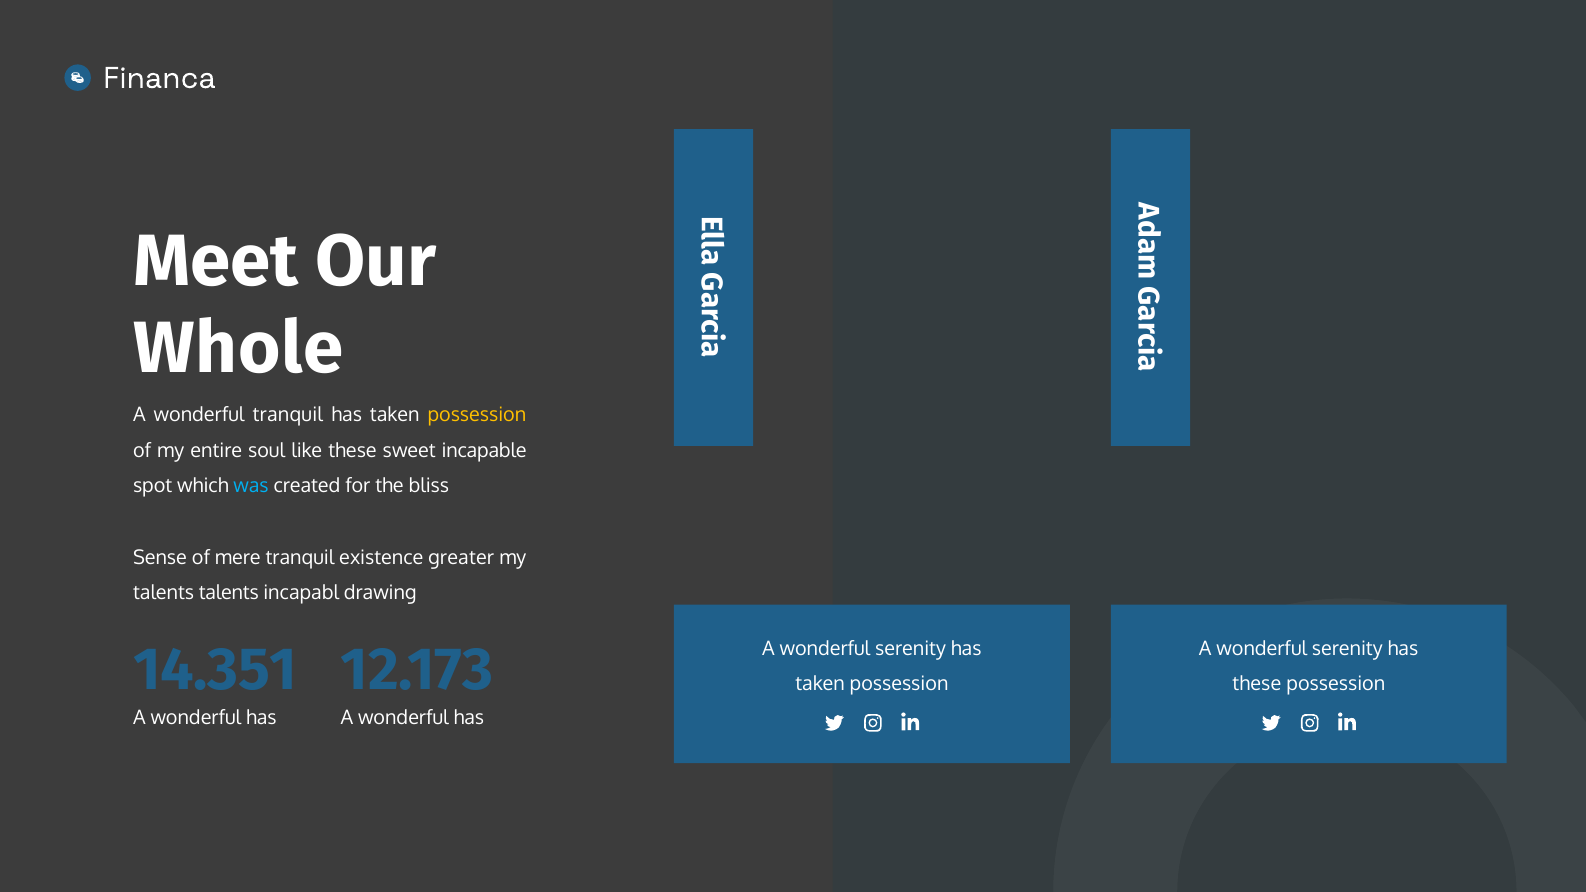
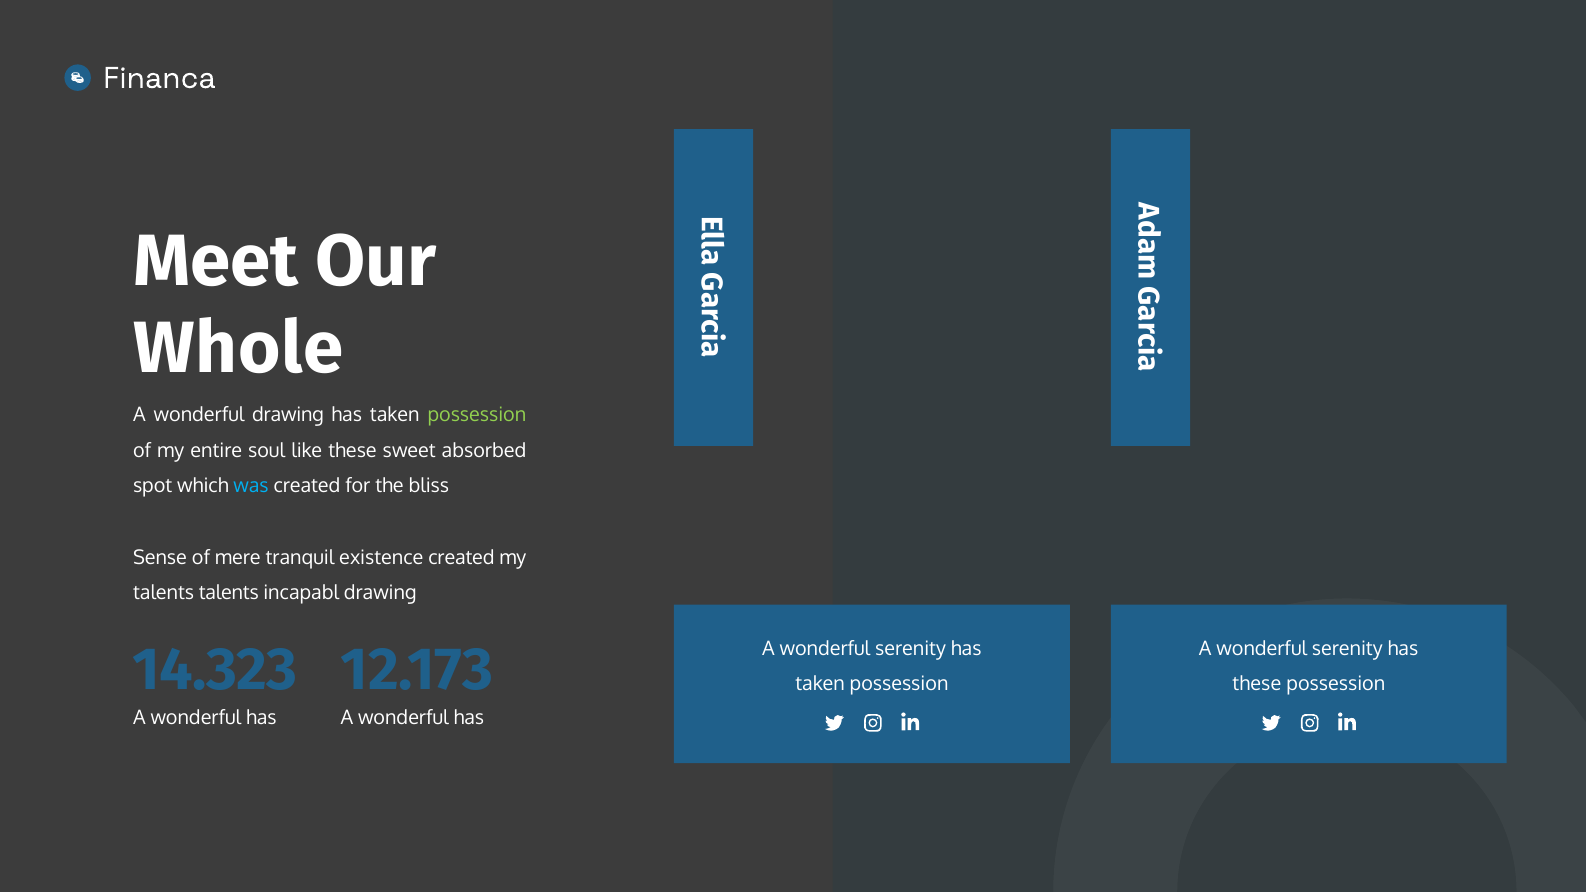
wonderful tranquil: tranquil -> drawing (288, 415)
possession colour: yellow -> light green (477, 415)
incapable: incapable -> absorbed (484, 451)
existence greater: greater -> created (461, 558)
14.351: 14.351 -> 14.323 (215, 669)
